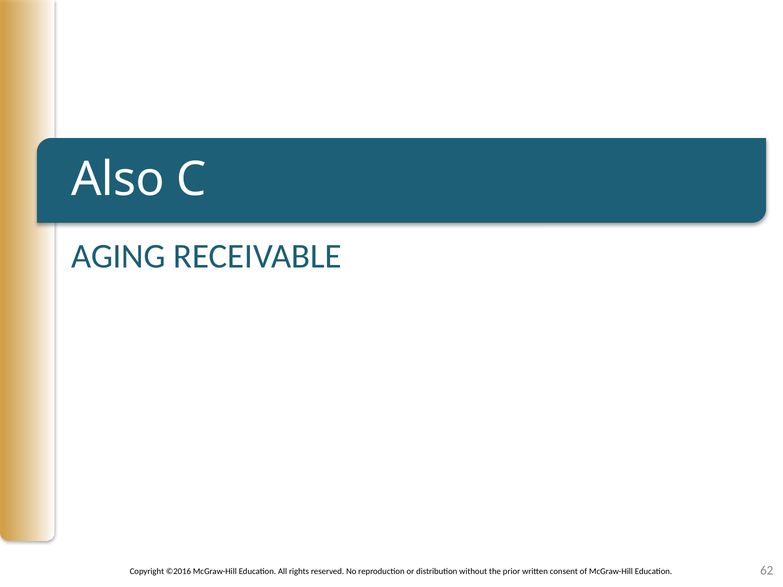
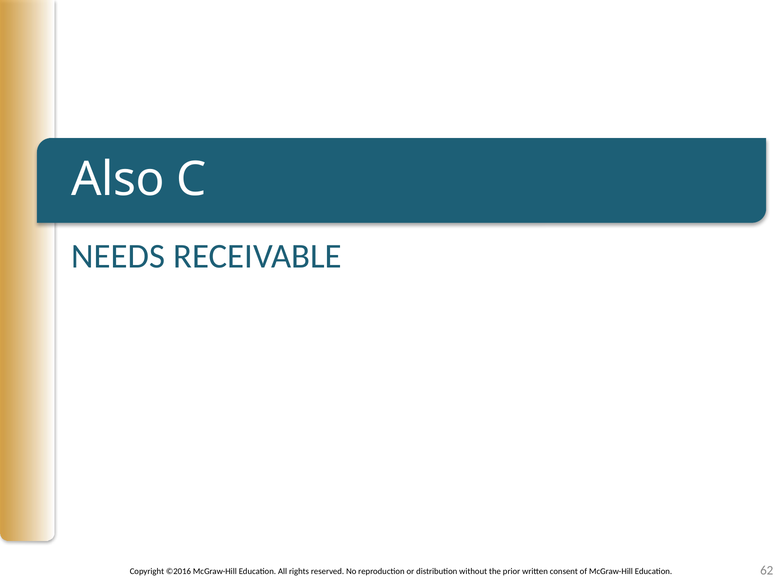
AGING: AGING -> NEEDS (118, 256)
